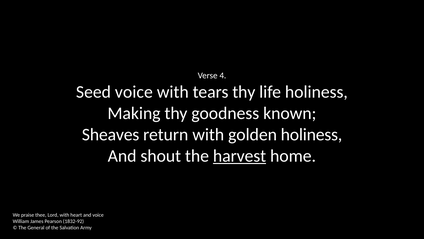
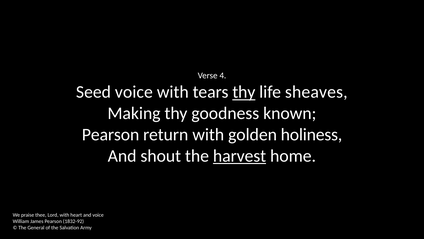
thy underline: none -> present (244, 92)
life holiness: holiness -> sheaves (316, 92)
Sheaves: Sheaves -> Pearson (111, 134)
